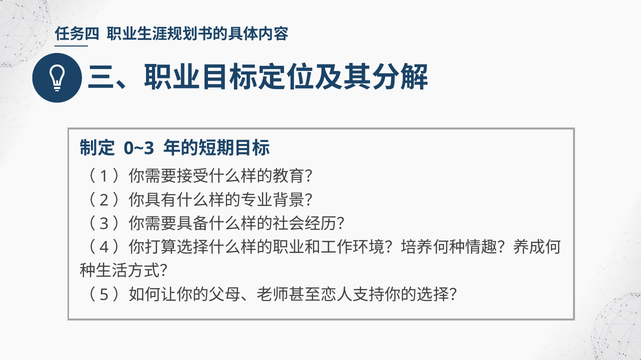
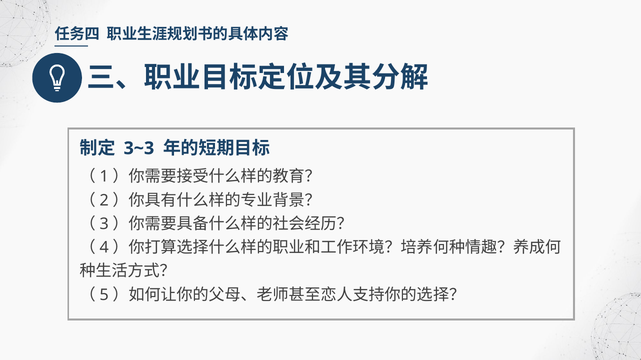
0~3: 0~3 -> 3~3 (139, 149)
